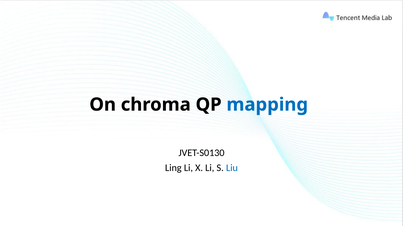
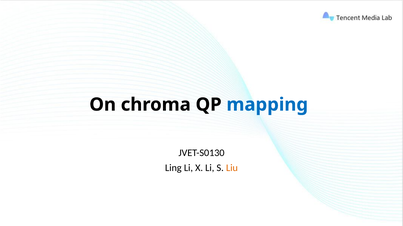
Liu colour: blue -> orange (232, 168)
